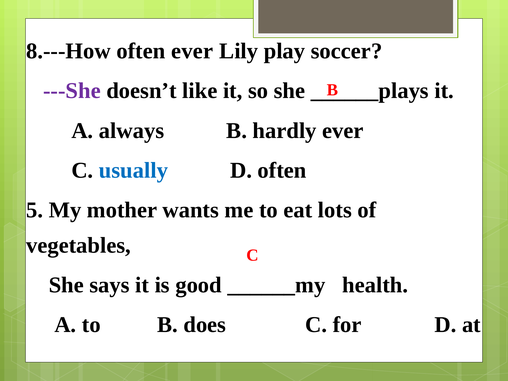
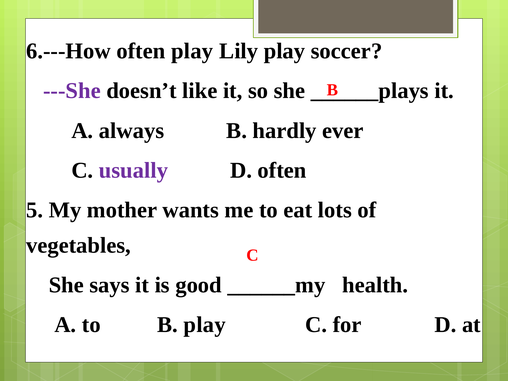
8.---How: 8.---How -> 6.---How (68, 51)
often ever: ever -> play (192, 51)
usually colour: blue -> purple (133, 170)
B does: does -> play (205, 325)
